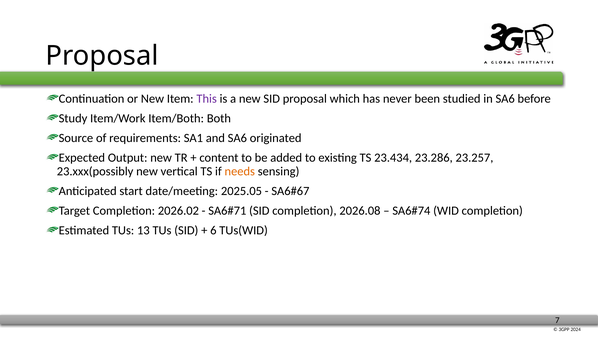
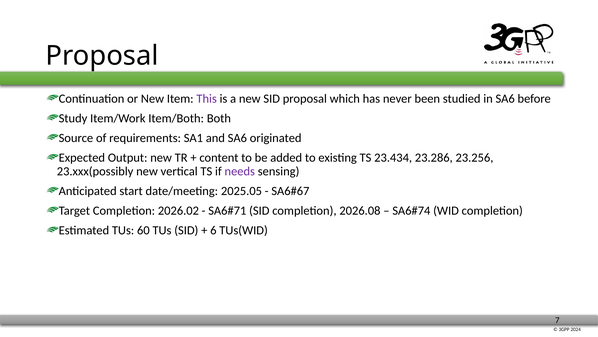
23.257: 23.257 -> 23.256 (474, 158)
needs colour: orange -> purple (240, 171)
13: 13 -> 60 (143, 230)
